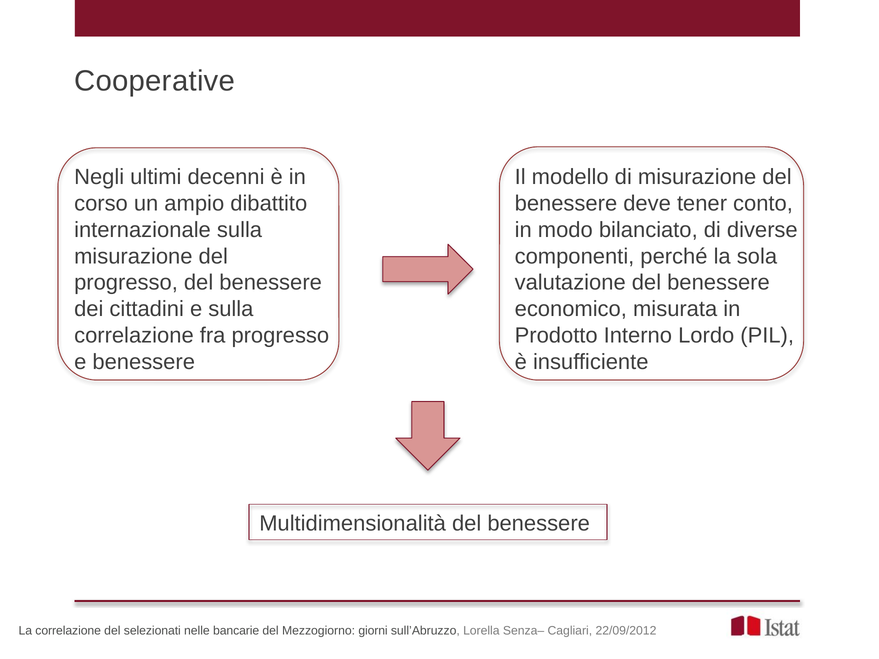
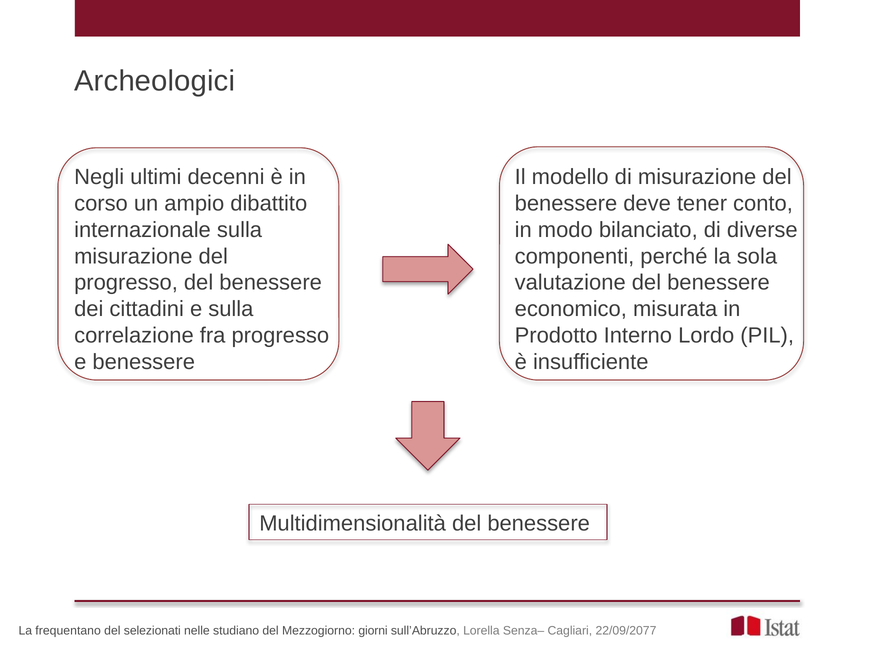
Cooperative: Cooperative -> Archeologici (155, 81)
La correlazione: correlazione -> frequentano (68, 631)
bancarie: bancarie -> studiano (236, 631)
22/09/2012: 22/09/2012 -> 22/09/2077 (626, 631)
